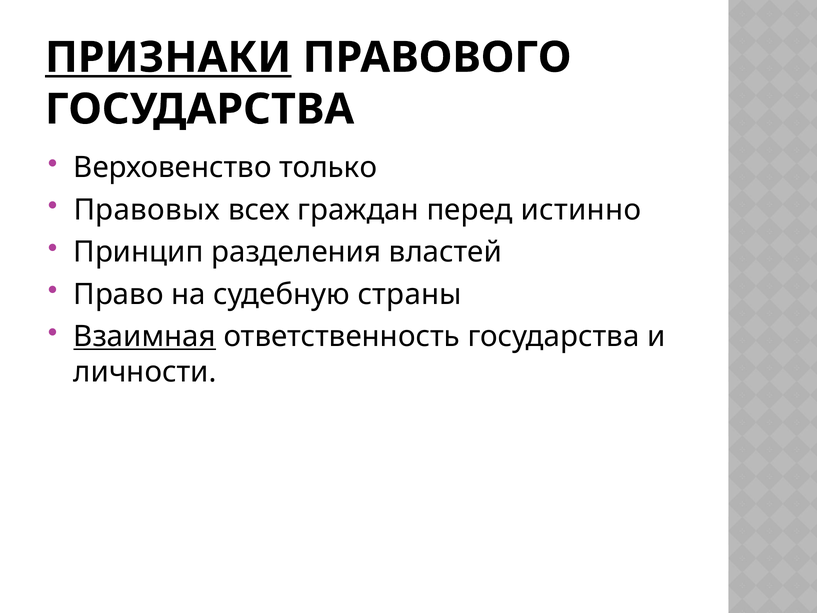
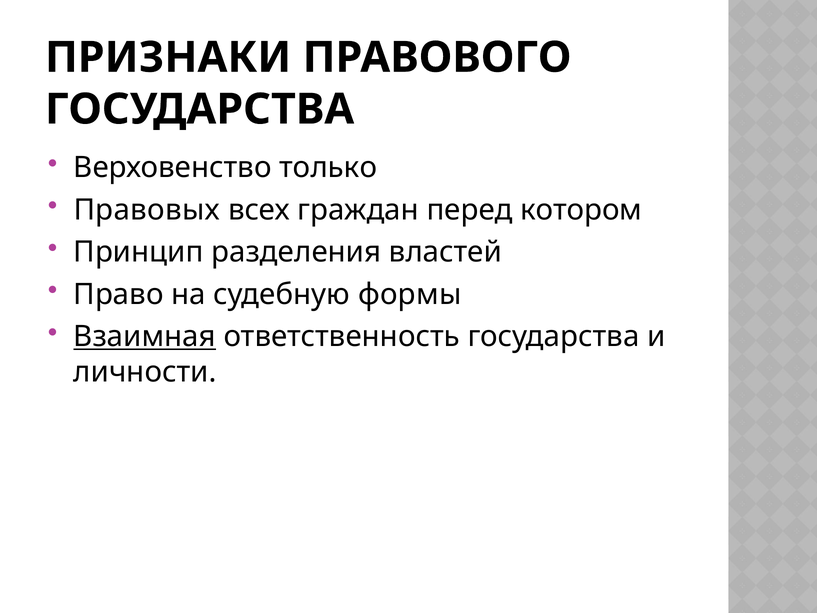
ПРИЗНАКИ underline: present -> none (168, 57)
истинно: истинно -> котором (581, 210)
страны: страны -> формы (410, 294)
